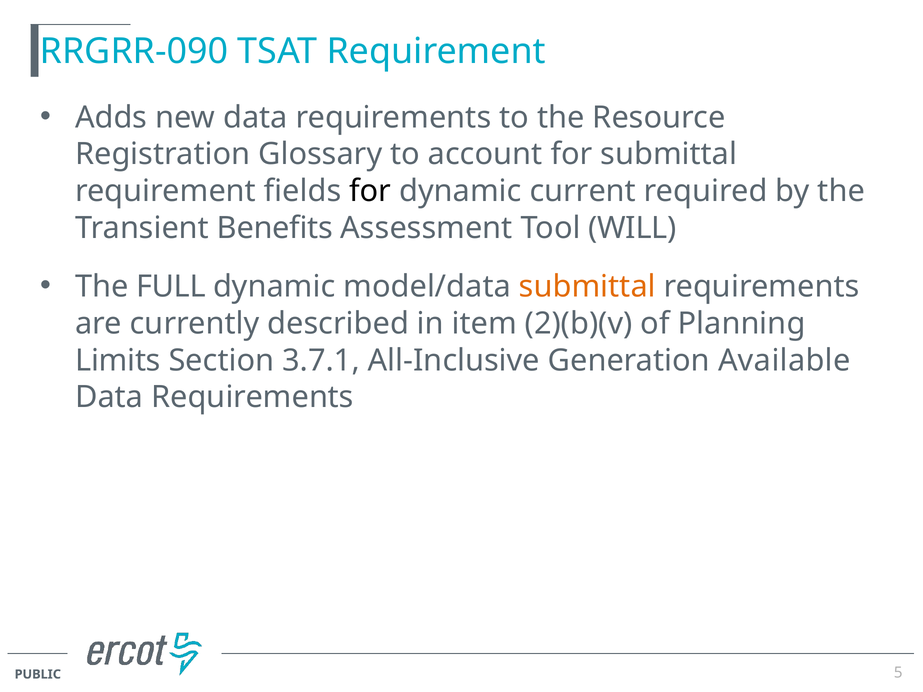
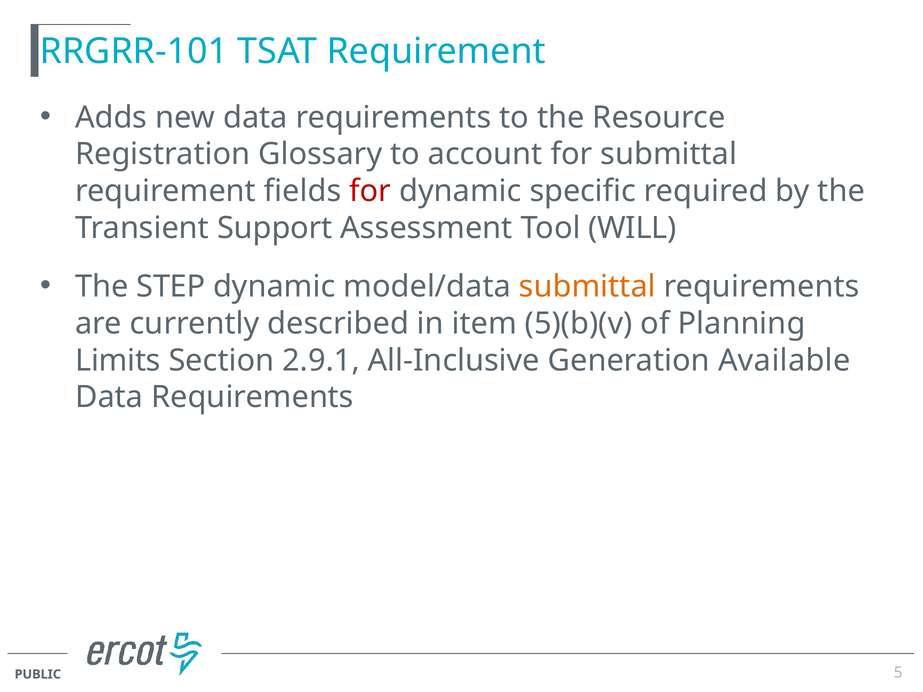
RRGRR-090: RRGRR-090 -> RRGRR-101 (134, 52)
for colour: black -> red (370, 191)
current: current -> specific (583, 191)
Benefits: Benefits -> Support (275, 228)
FULL: FULL -> STEP (171, 287)
2)(b)(v: 2)(b)(v -> 5)(b)(v (579, 324)
3.7.1: 3.7.1 -> 2.9.1 (321, 360)
